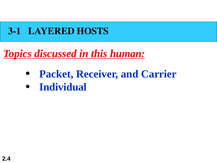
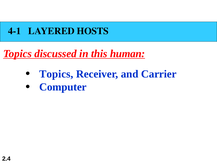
3-1: 3-1 -> 4-1 (14, 31)
Packet: Packet -> Topics (56, 74)
Individual: Individual -> Computer (63, 87)
